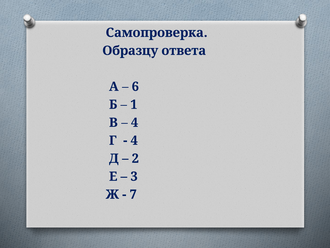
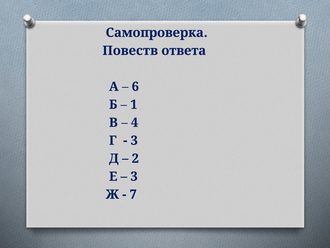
Образцу: Образцу -> Повеств (130, 51)
4: 4 -> 3 (134, 140)
